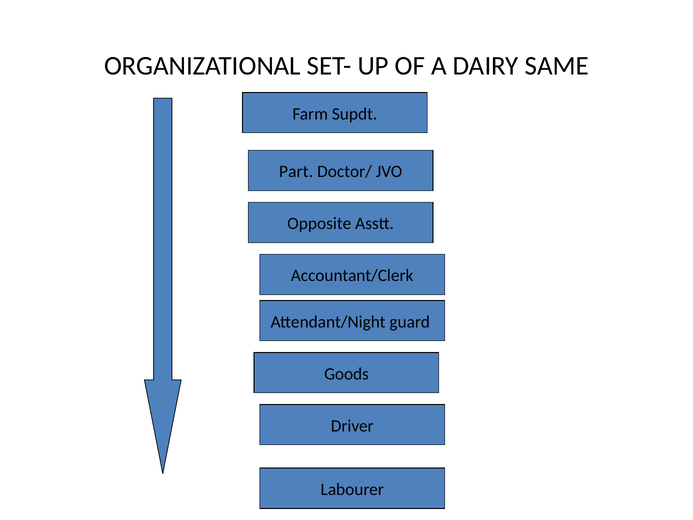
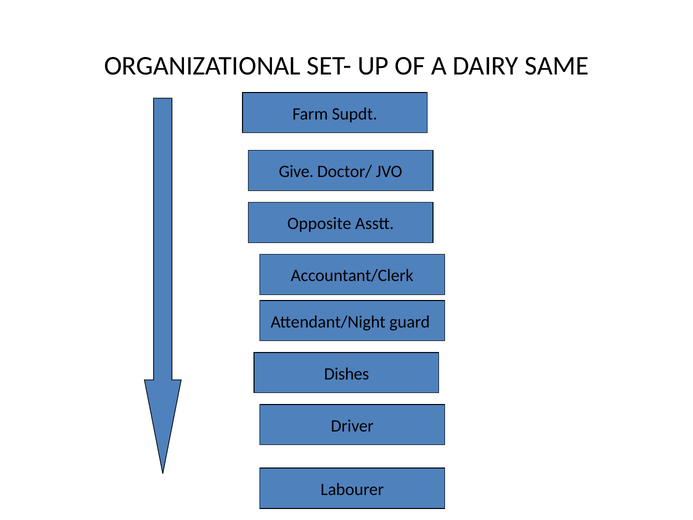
Part: Part -> Give (296, 172)
Goods: Goods -> Dishes (347, 374)
